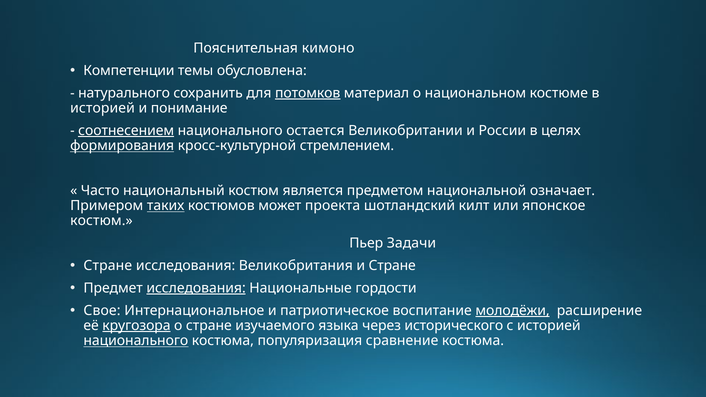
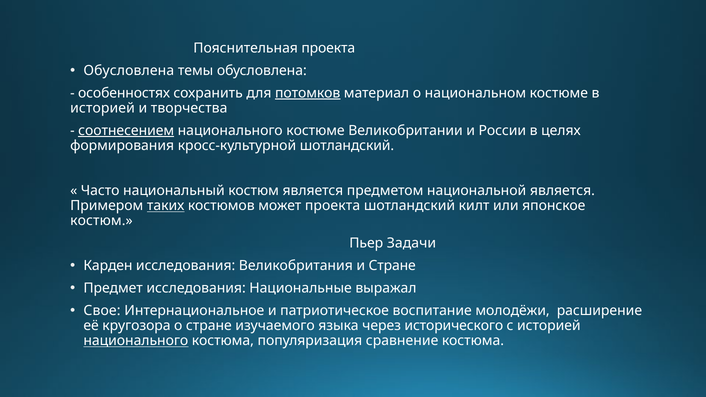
Пояснительная кимоно: кимоно -> проекта (328, 48)
Компетенции: Компетенции -> Обусловлена (129, 71)
натурального: натурального -> особенностях (124, 93)
понимание: понимание -> творчества (189, 108)
национального остается: остается -> костюме (315, 131)
формирования underline: present -> none (122, 146)
кросс-культурной стремлением: стремлением -> шотландский (347, 146)
национальной означает: означает -> является (562, 191)
Стране: Стране -> Карден (108, 266)
исследования underline: present -> none (196, 288)
гордости: гордости -> выражал (386, 288)
молодёжи underline: present -> none (513, 311)
кругозора underline: present -> none (136, 326)
